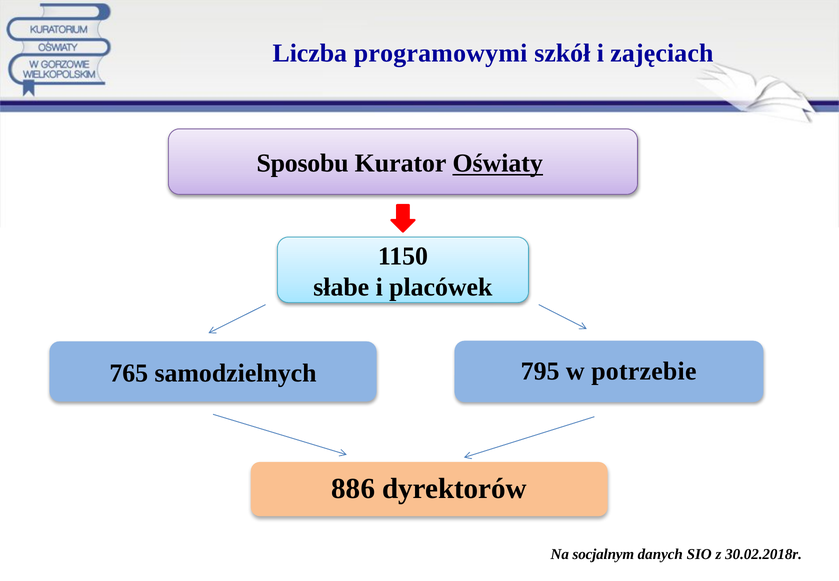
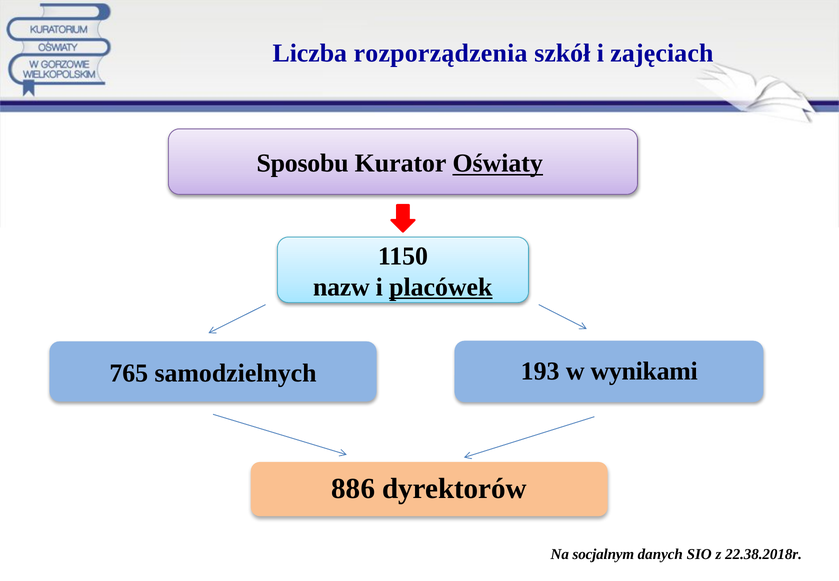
programowymi: programowymi -> rozporządzenia (441, 53)
słabe: słabe -> nazw (341, 287)
placówek underline: none -> present (441, 287)
795: 795 -> 193 (540, 371)
potrzebie: potrzebie -> wynikami (644, 371)
30.02.2018r: 30.02.2018r -> 22.38.2018r (764, 554)
